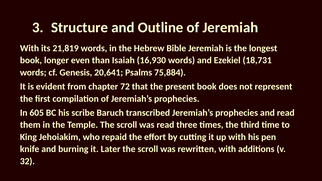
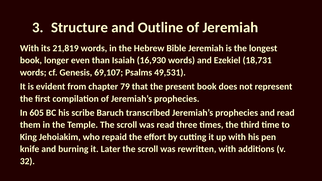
20,641: 20,641 -> 69,107 (109, 73)
75,884: 75,884 -> 49,531 (170, 73)
72: 72 -> 79 (125, 87)
